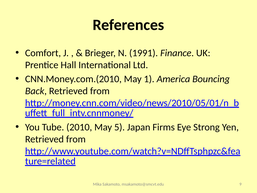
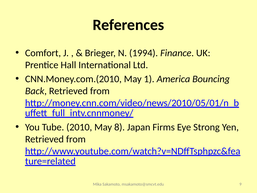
1991: 1991 -> 1994 (144, 53)
5: 5 -> 8 (120, 127)
